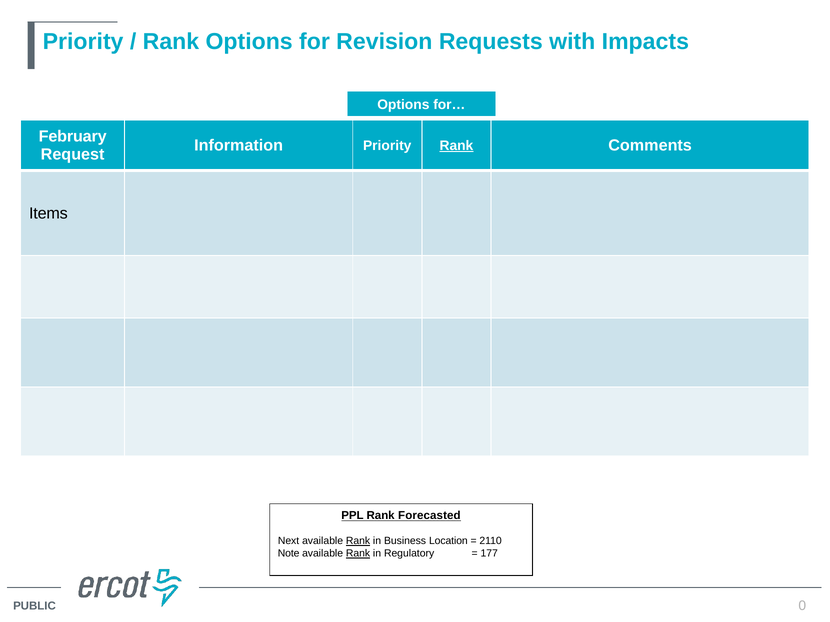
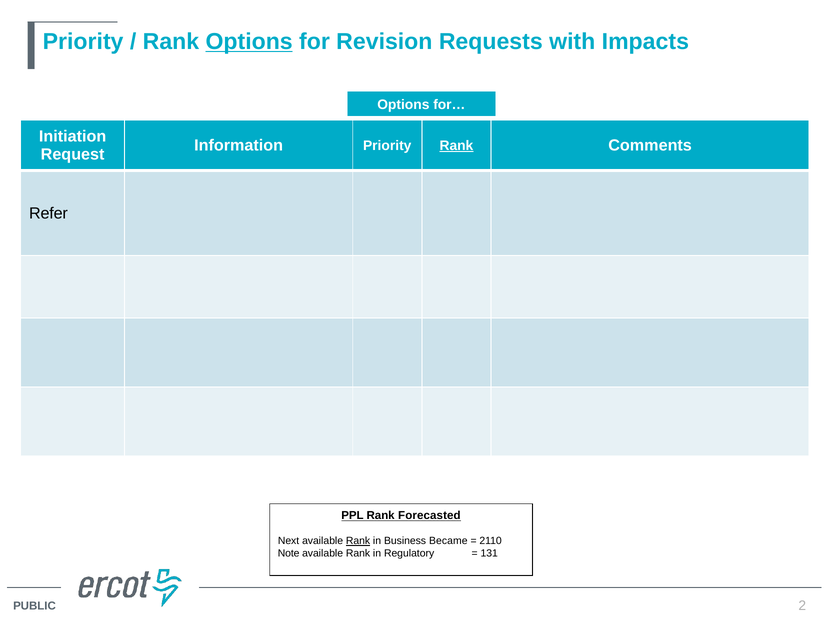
Options underline: none -> present (249, 42)
February: February -> Initiation (73, 137)
Items: Items -> Refer (48, 214)
Location: Location -> Became (448, 541)
Rank underline: present -> none (358, 554)
177: 177 -> 131 (489, 554)
0: 0 -> 2 (802, 606)
